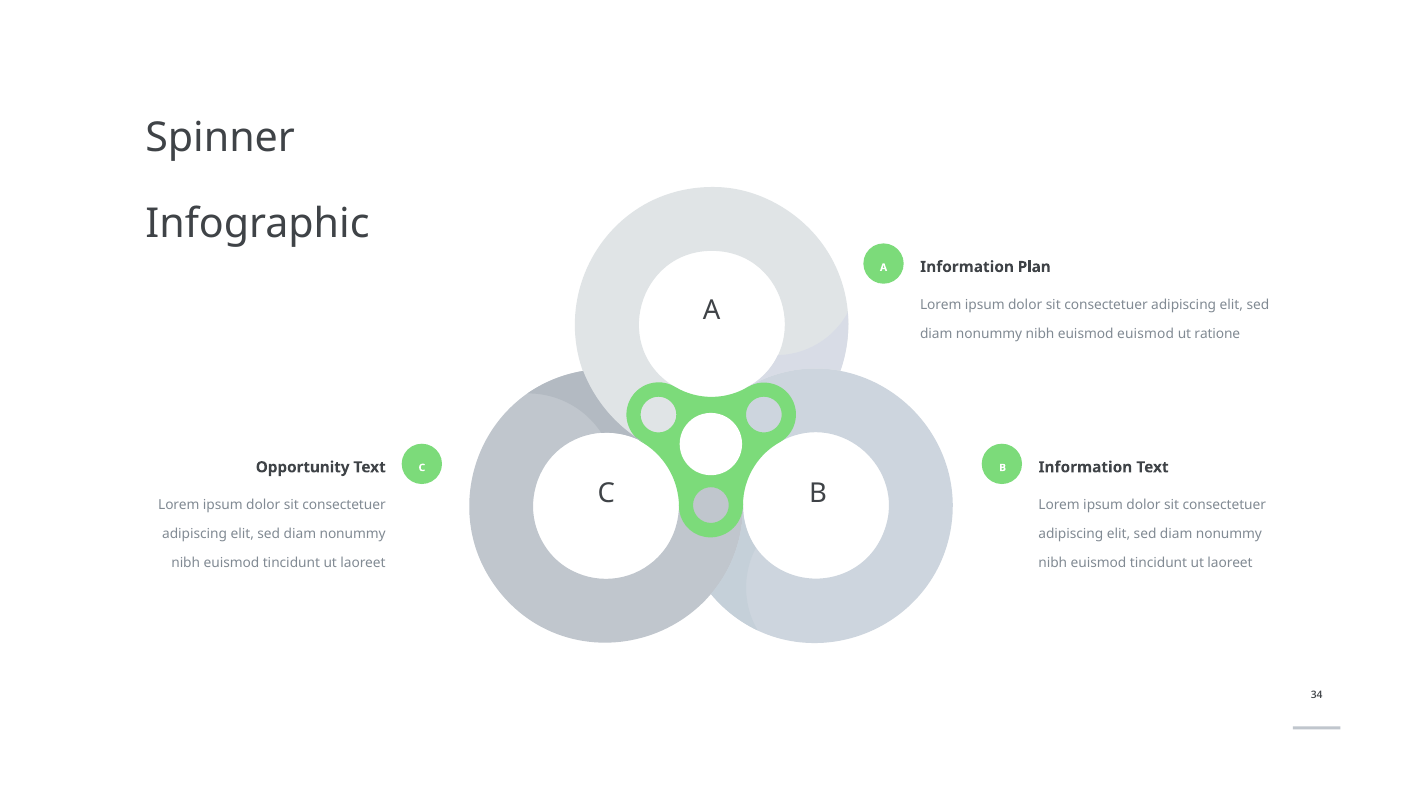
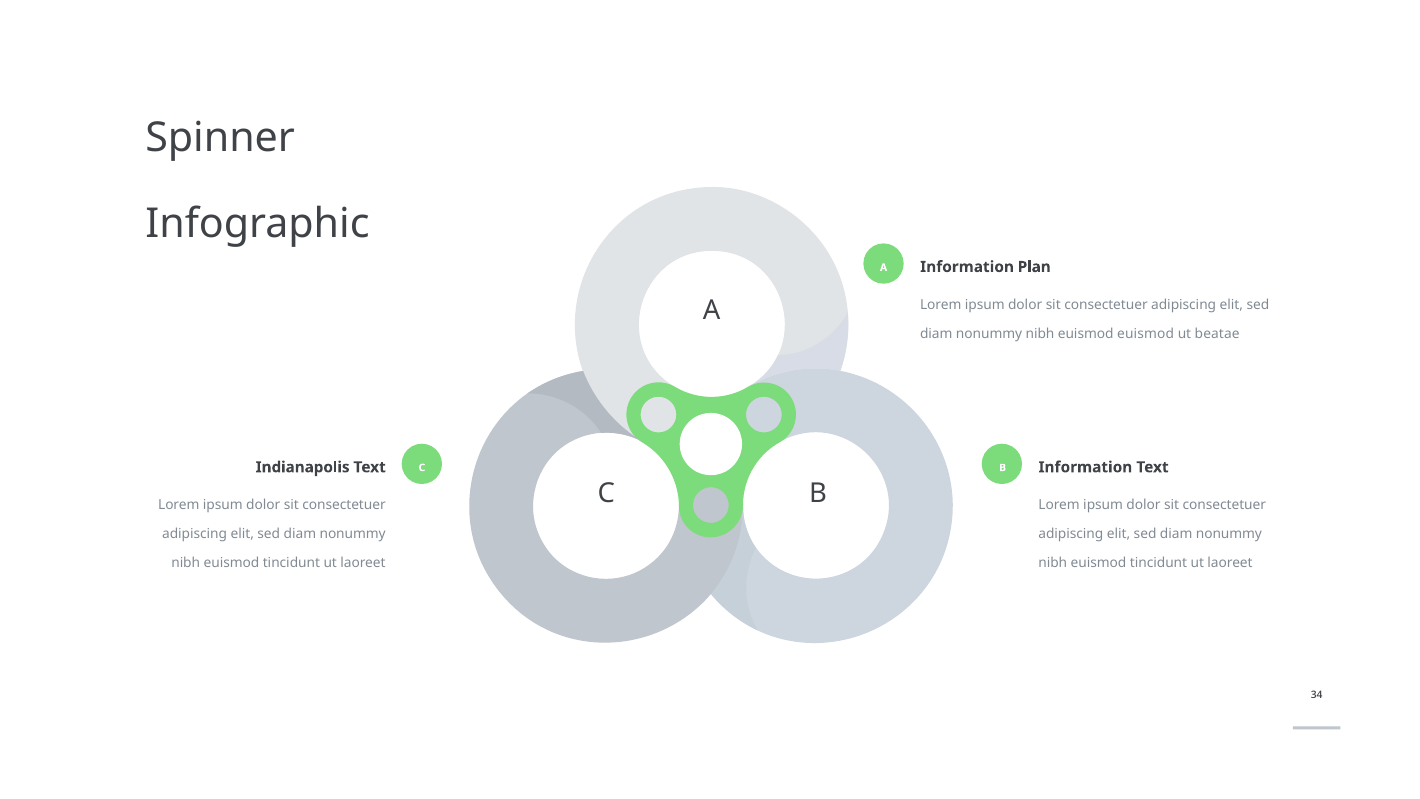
ratione: ratione -> beatae (1217, 334)
Opportunity: Opportunity -> Indianapolis (303, 467)
